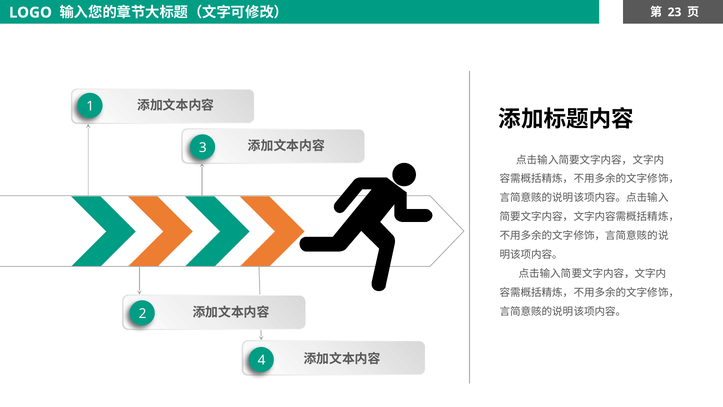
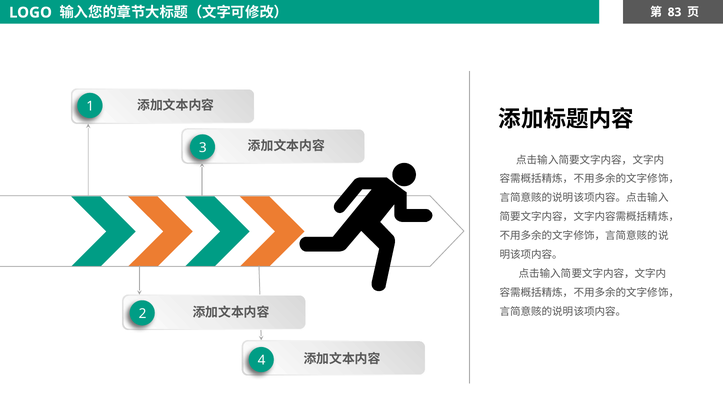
23: 23 -> 83 (675, 12)
